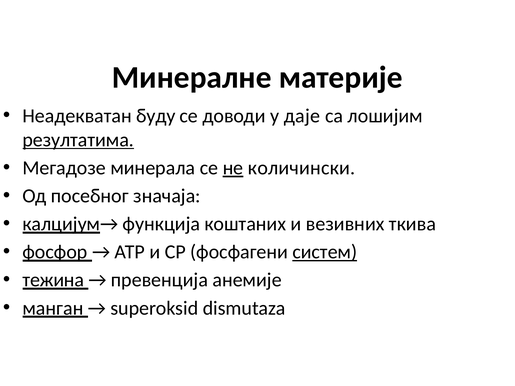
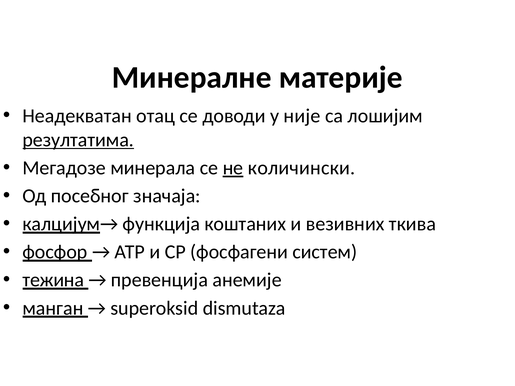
буду: буду -> отац (156, 116)
даје: даје -> није (302, 116)
систем underline: present -> none (325, 252)
